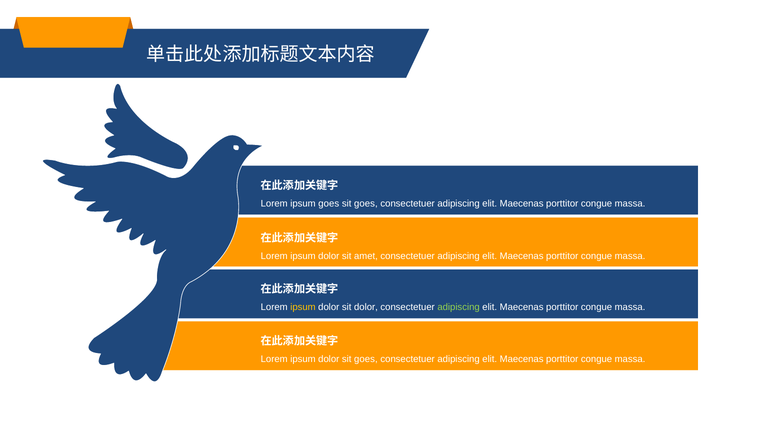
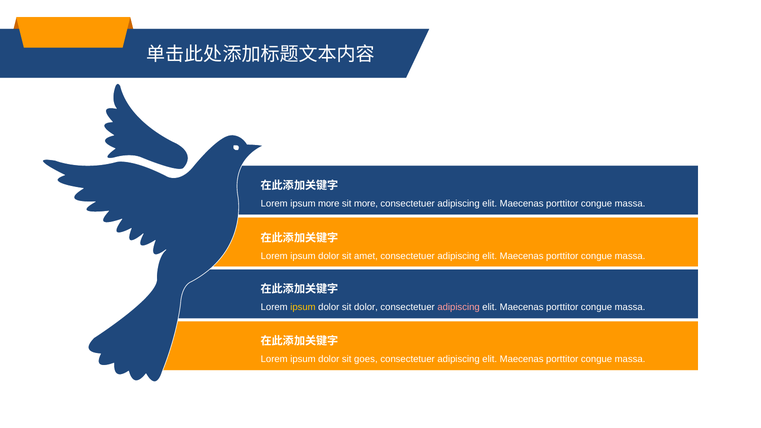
ipsum goes: goes -> more (329, 203)
goes: goes -> more (366, 203)
adipiscing colour: light green -> pink (459, 307)
